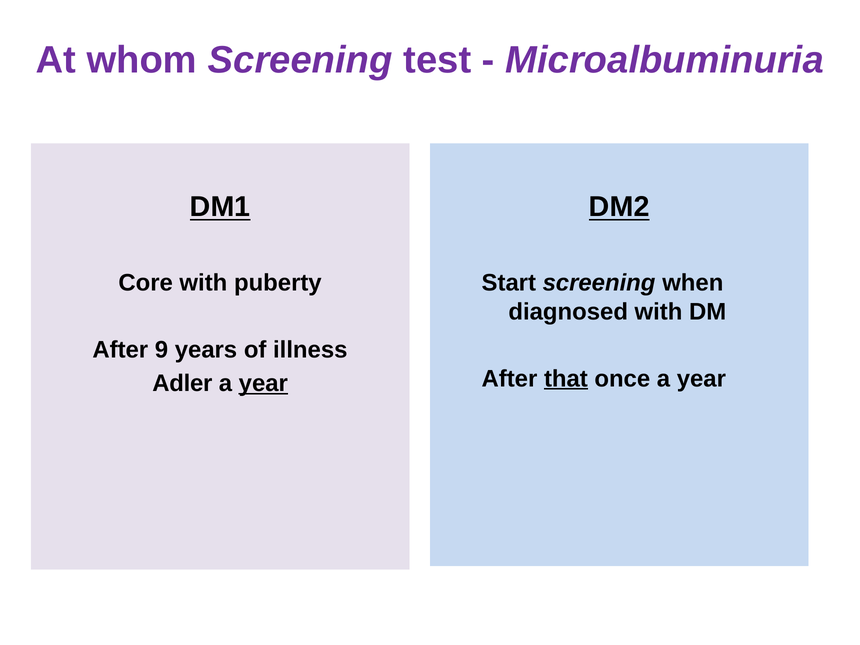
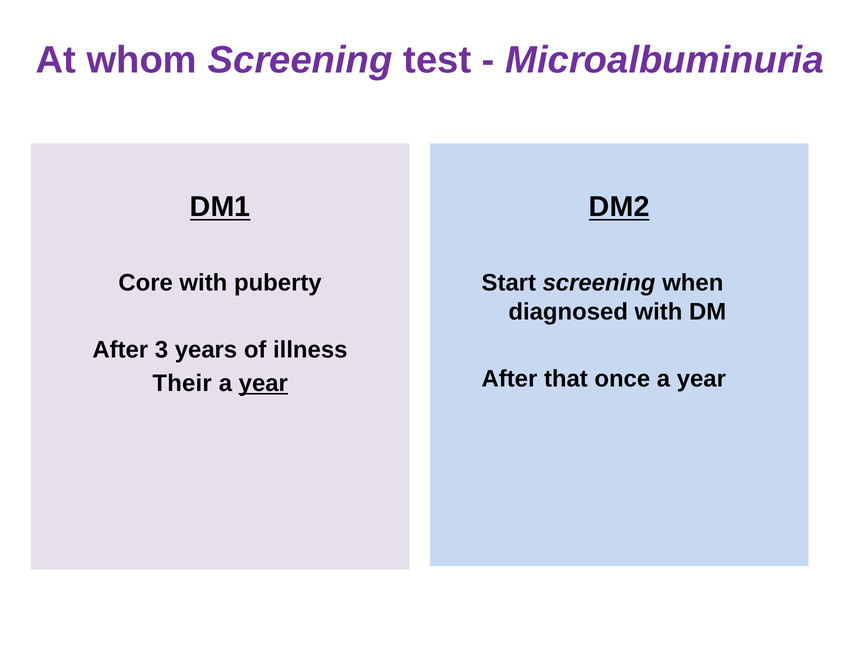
9: 9 -> 3 (162, 350)
that underline: present -> none (566, 379)
Adler: Adler -> Their (182, 383)
